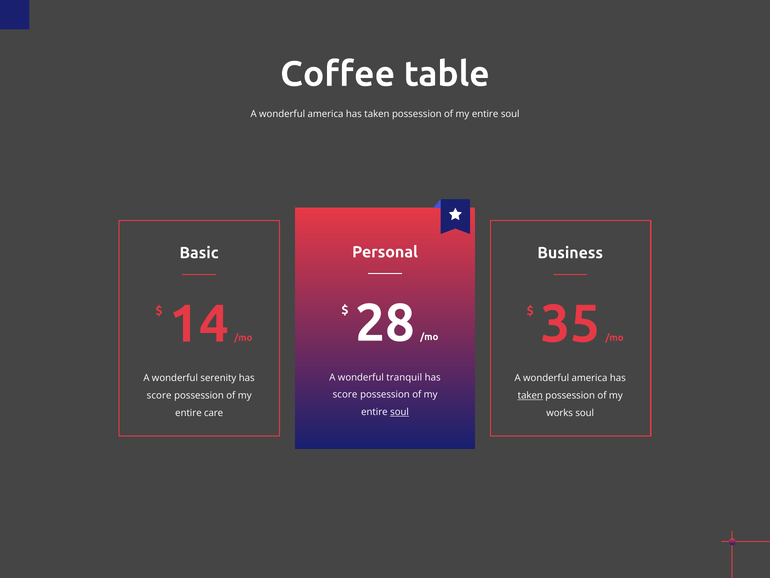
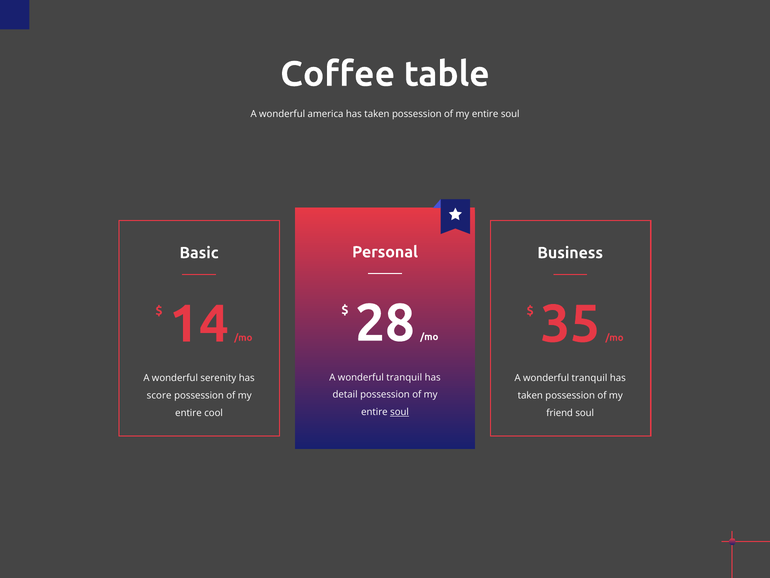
america: america -> tranquil (589, 378)
score: score -> detail (345, 394)
taken underline: present -> none (530, 395)
care: care -> cool (214, 413)
works: works -> friend (560, 413)
